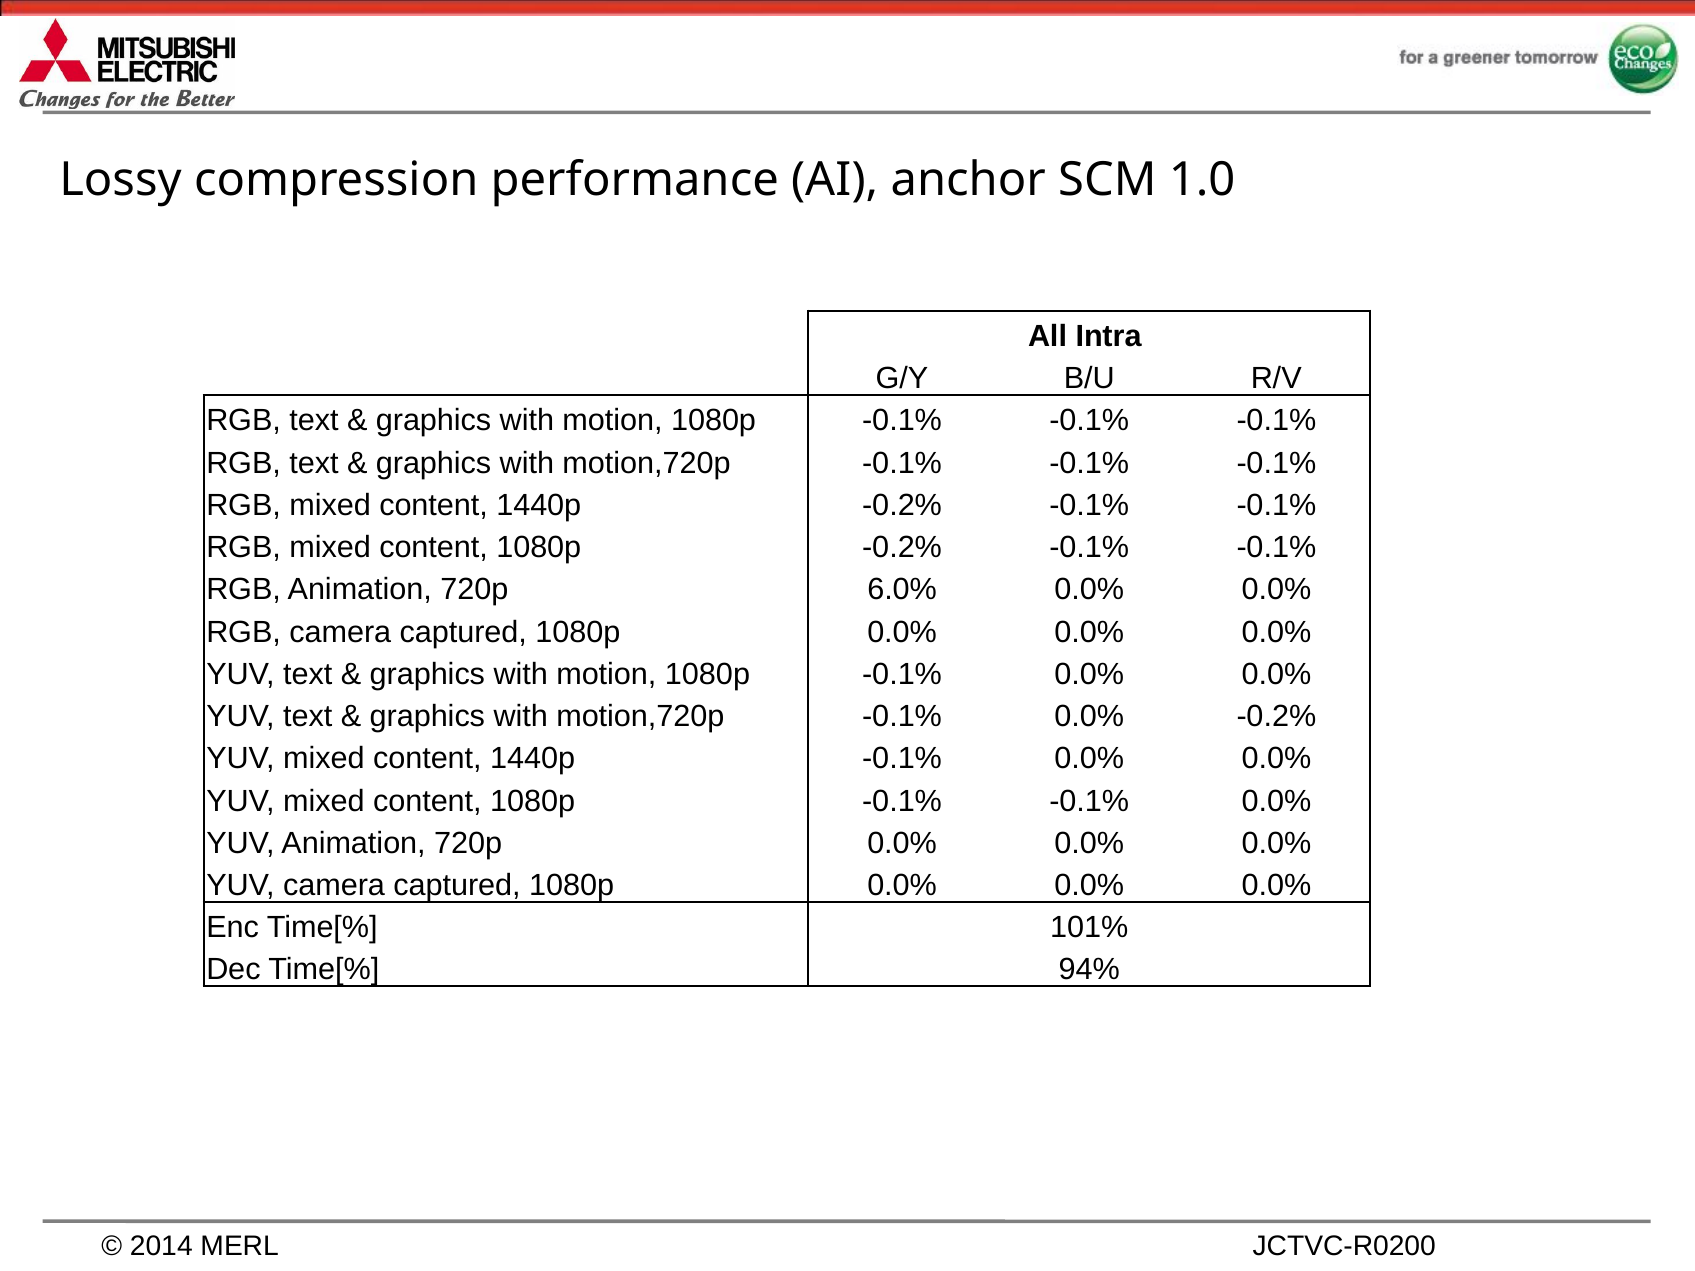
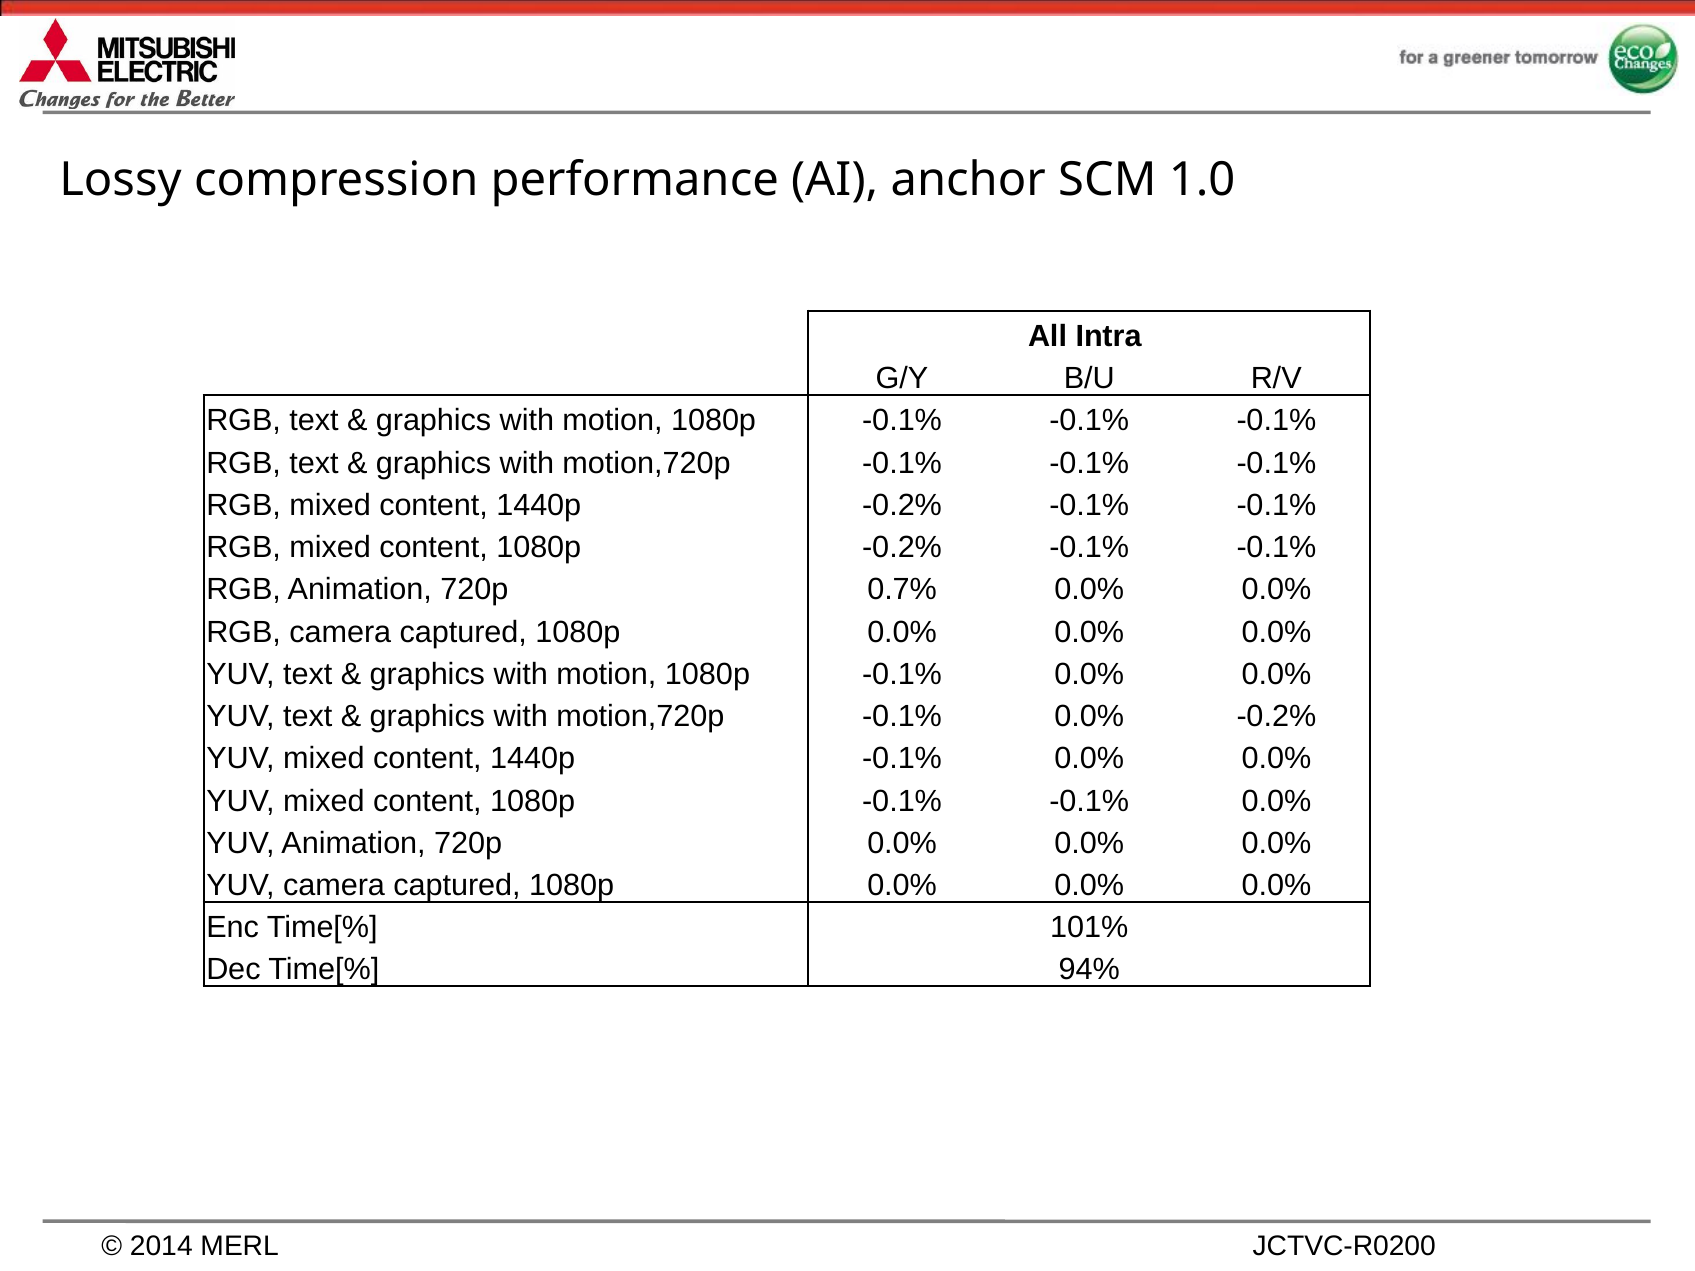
6.0%: 6.0% -> 0.7% (902, 590)
